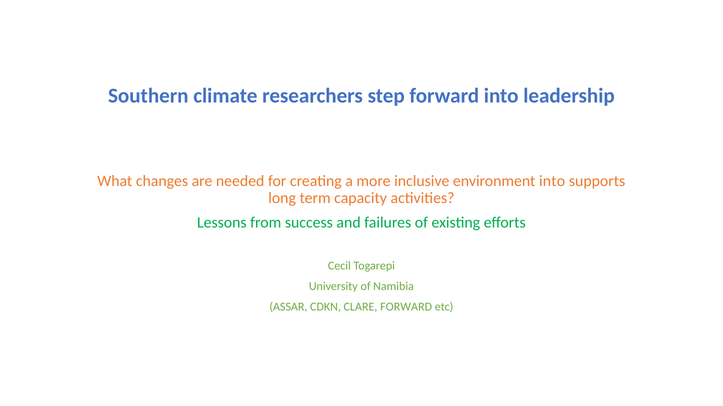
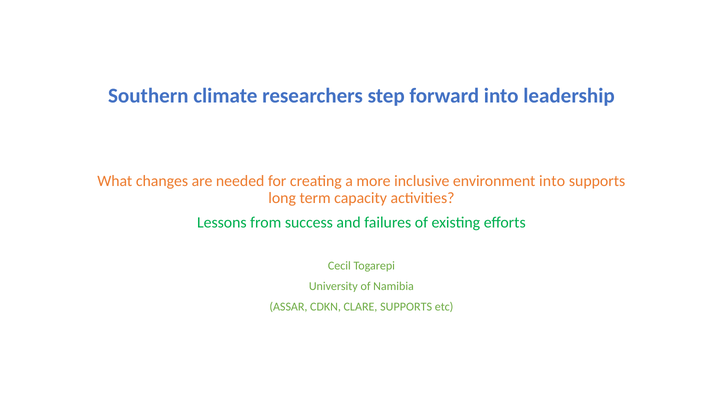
CLARE FORWARD: FORWARD -> SUPPORTS (406, 307)
